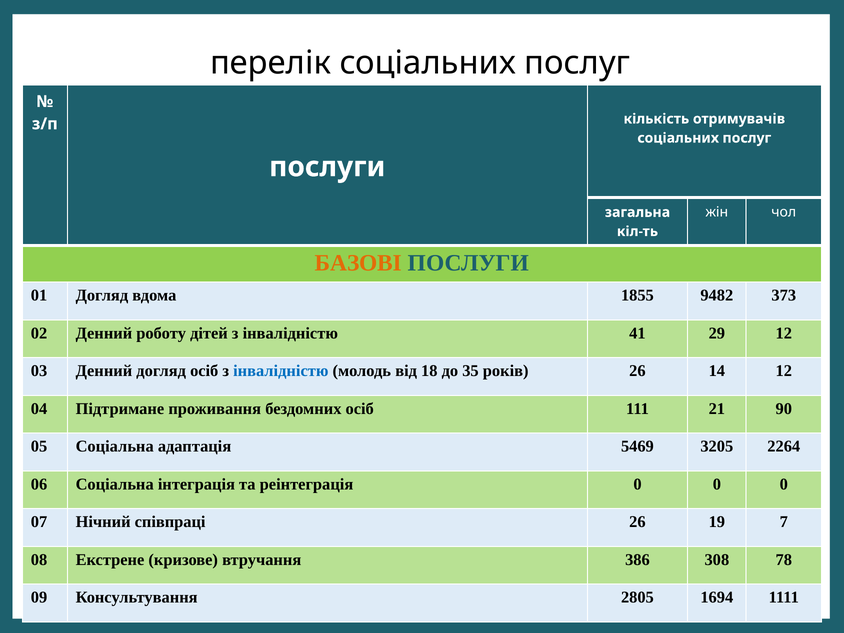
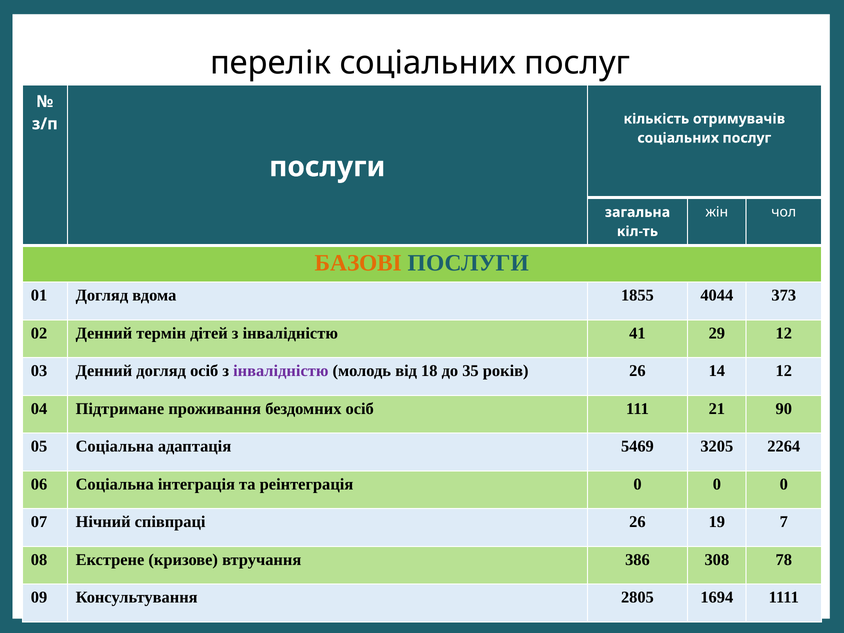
9482: 9482 -> 4044 (717, 295)
роботу: роботу -> термін (161, 333)
інвалідністю colour: blue -> purple (281, 371)
